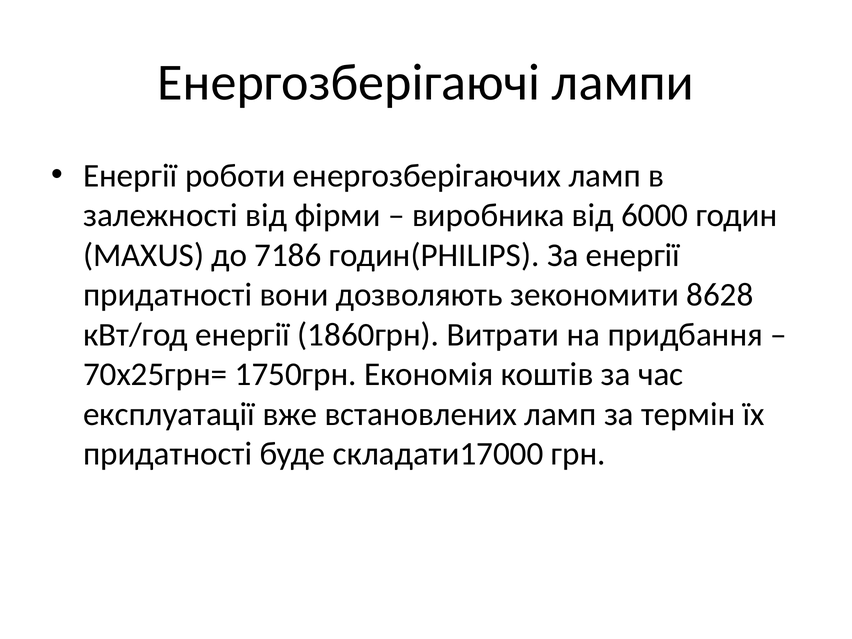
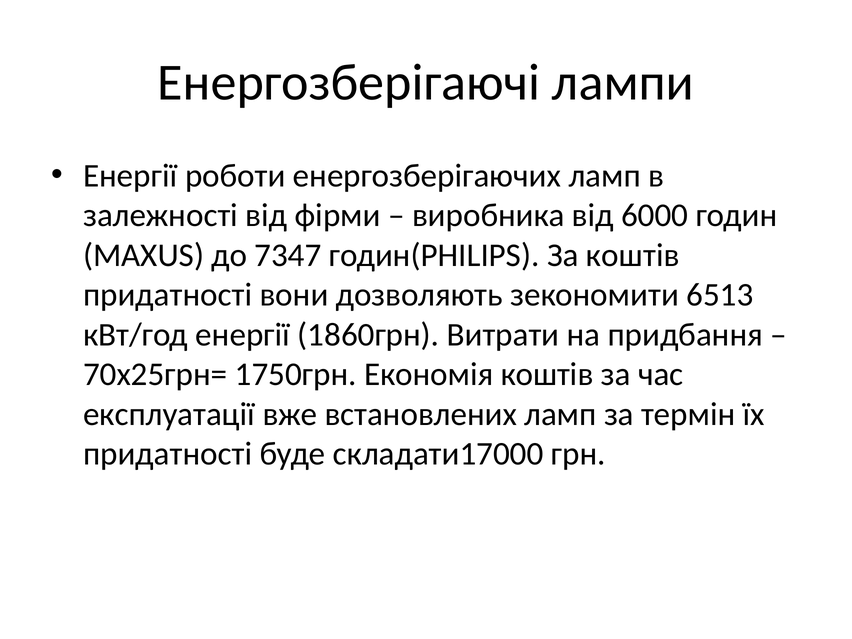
7186: 7186 -> 7347 (288, 255)
За енергії: енергії -> коштів (633, 255)
8628: 8628 -> 6513 (720, 295)
